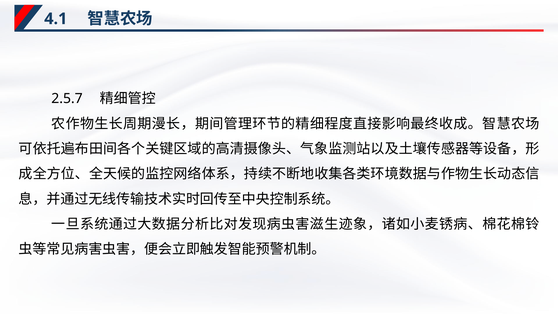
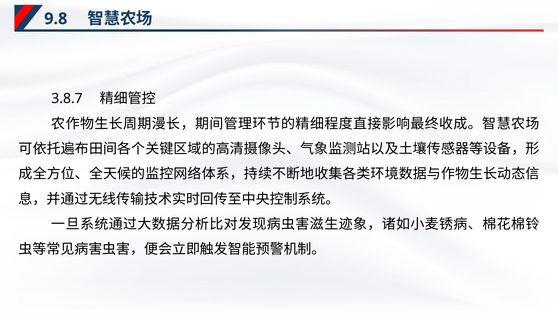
4.1: 4.1 -> 9.8 (56, 19)
2.5.7: 2.5.7 -> 3.8.7 (67, 99)
